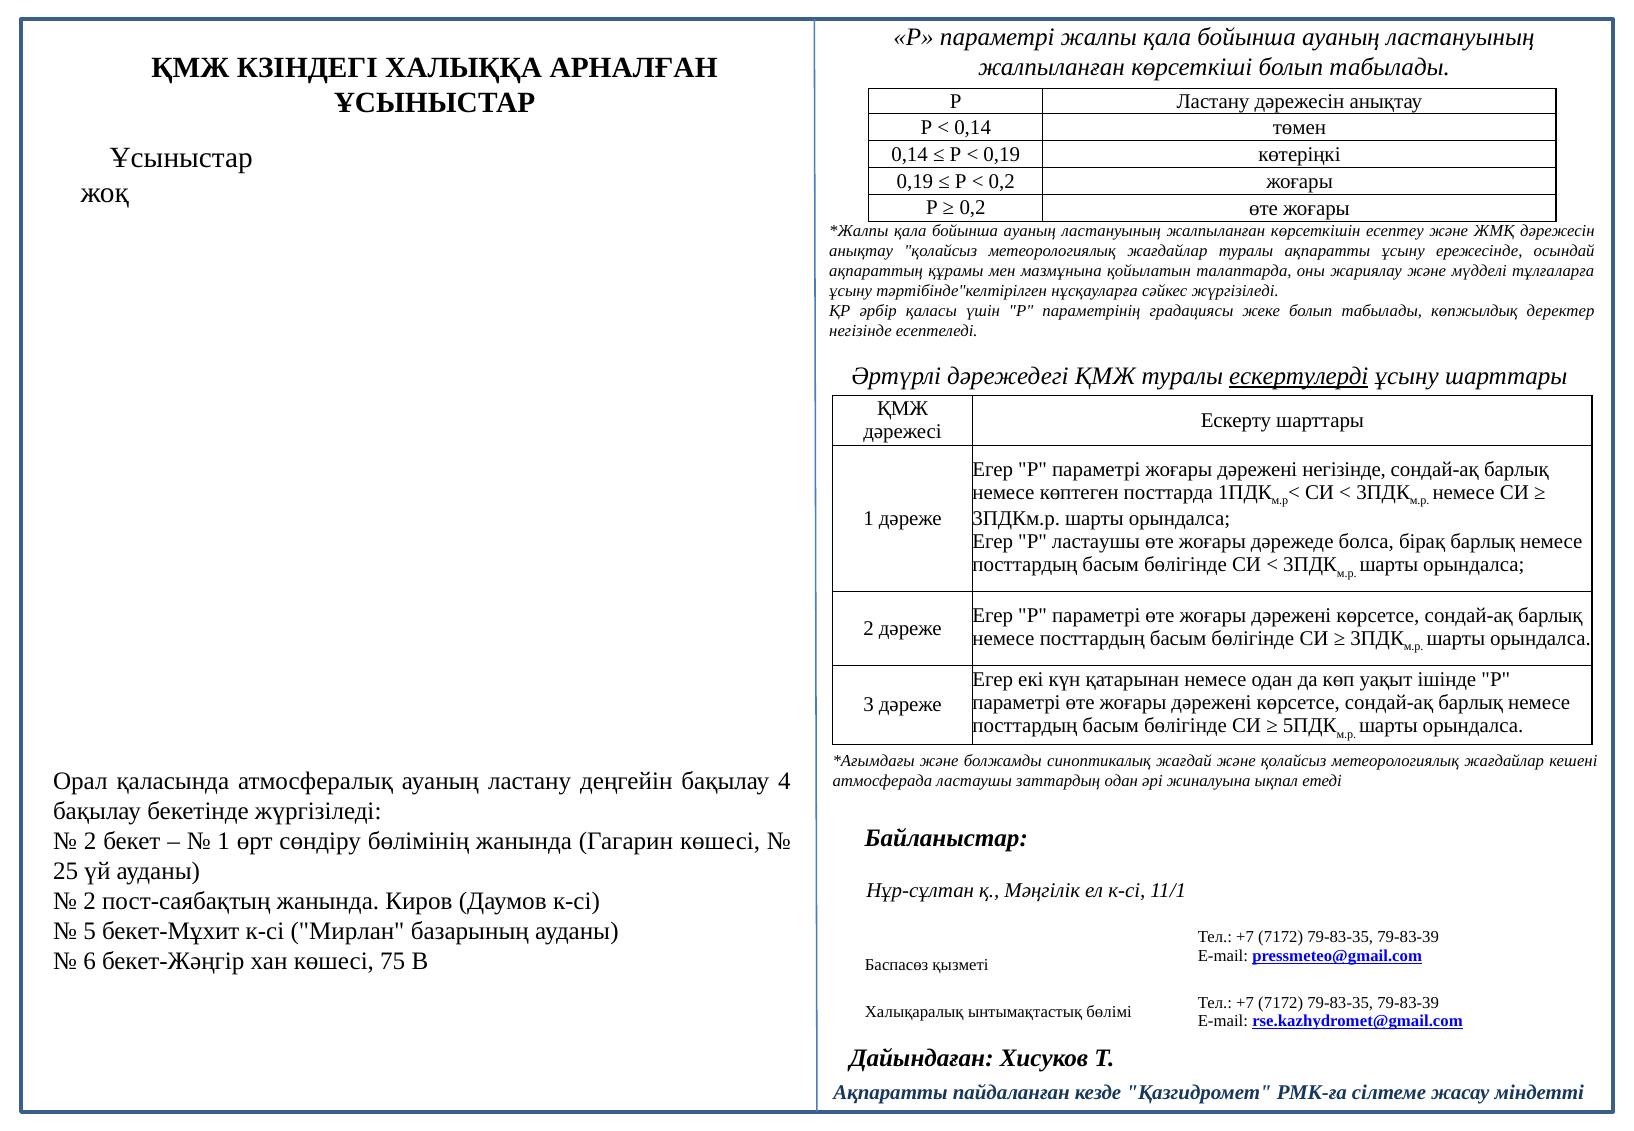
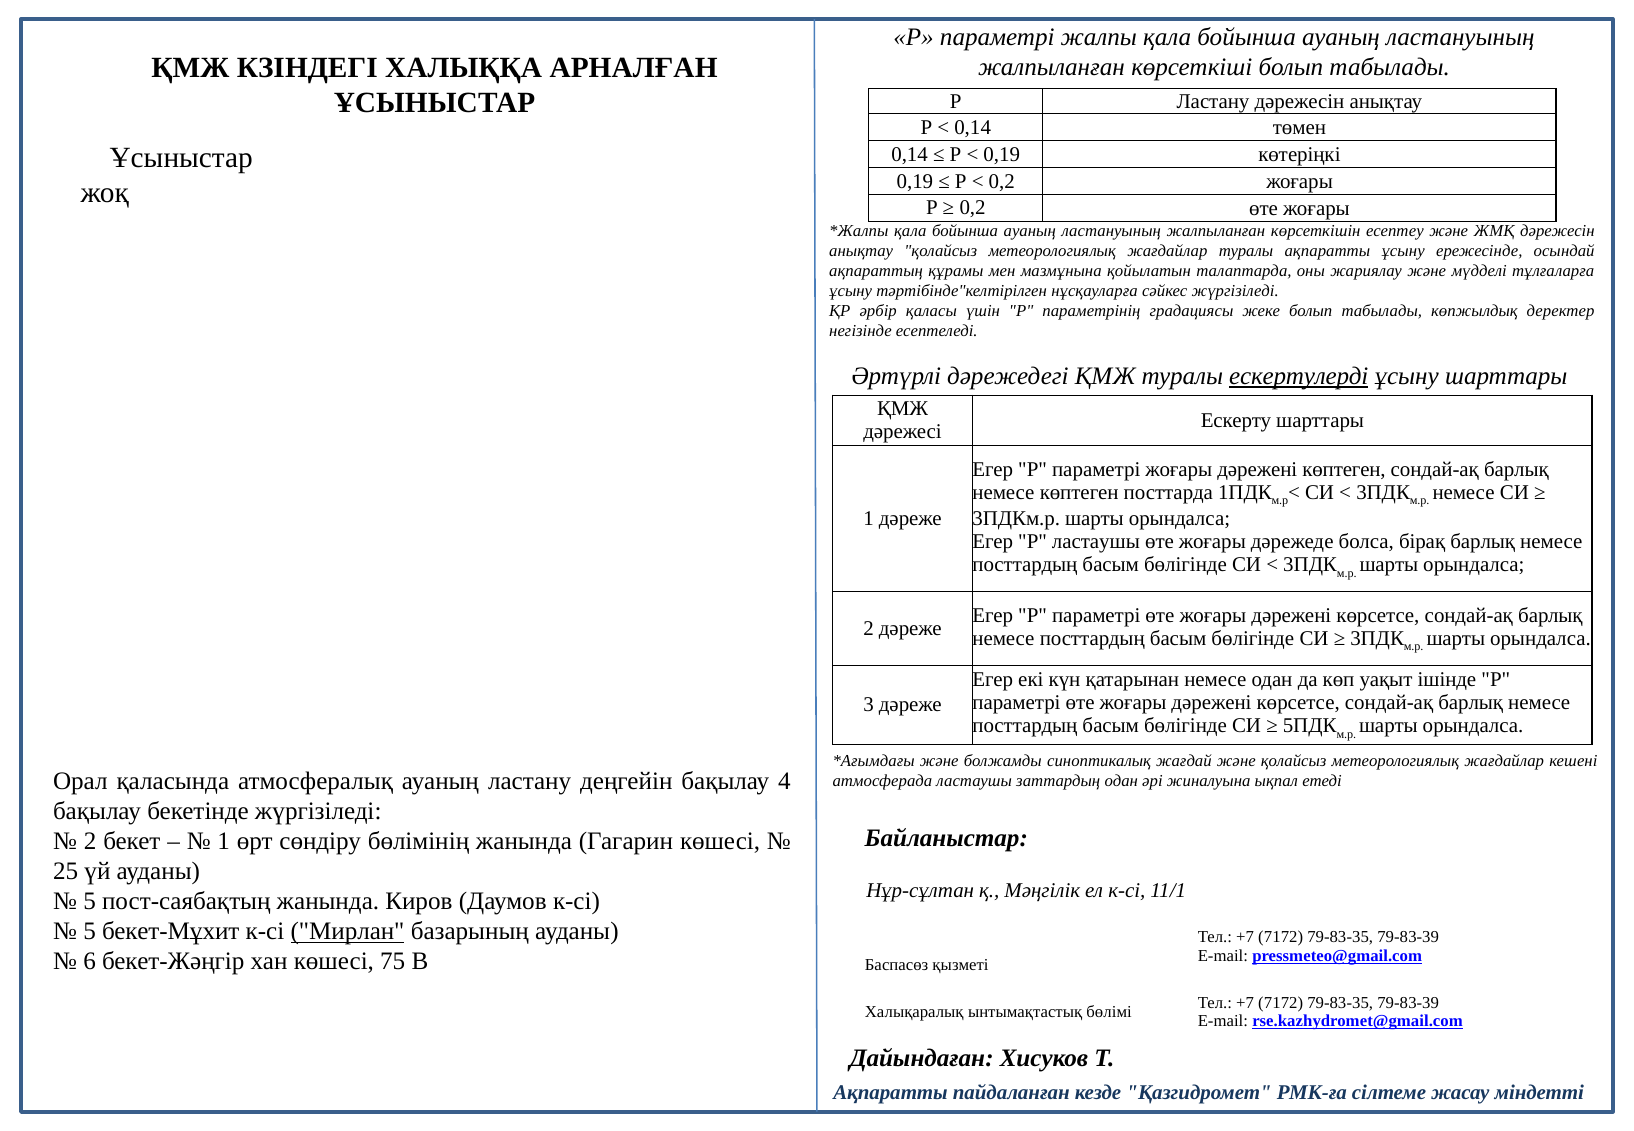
дәрежені негізінде: негізінде -> көптеген (1344, 469)
2: 2 -> 5 (90, 902)
Мирлан underline: none -> present (348, 932)
